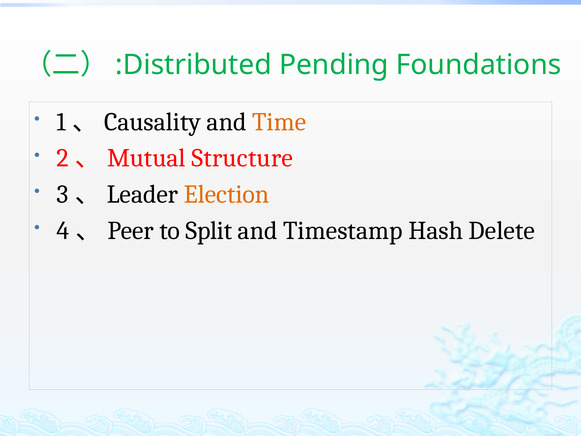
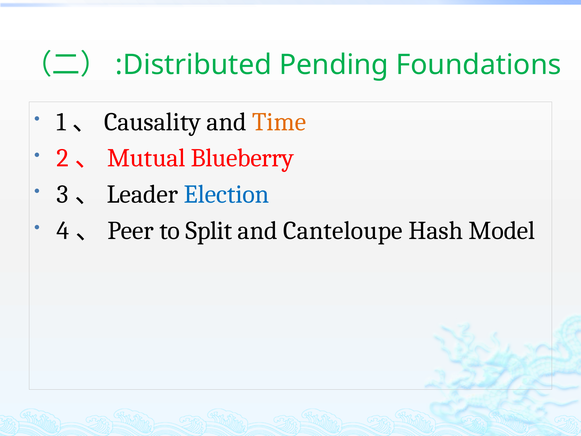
Structure: Structure -> Blueberry (242, 158)
Election colour: orange -> blue (227, 194)
Timestamp: Timestamp -> Canteloupe (343, 230)
Delete: Delete -> Model (502, 230)
